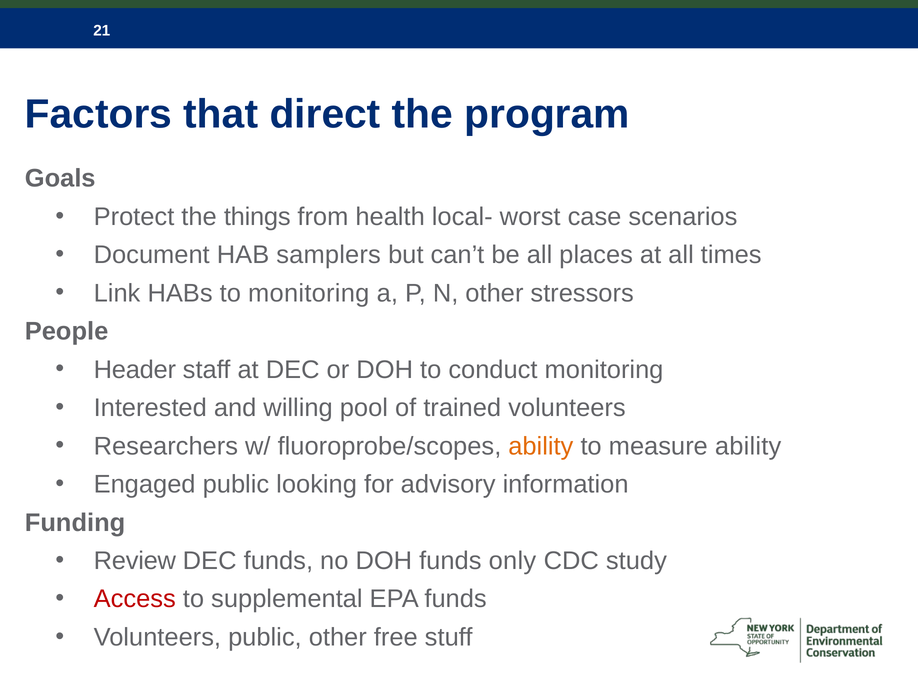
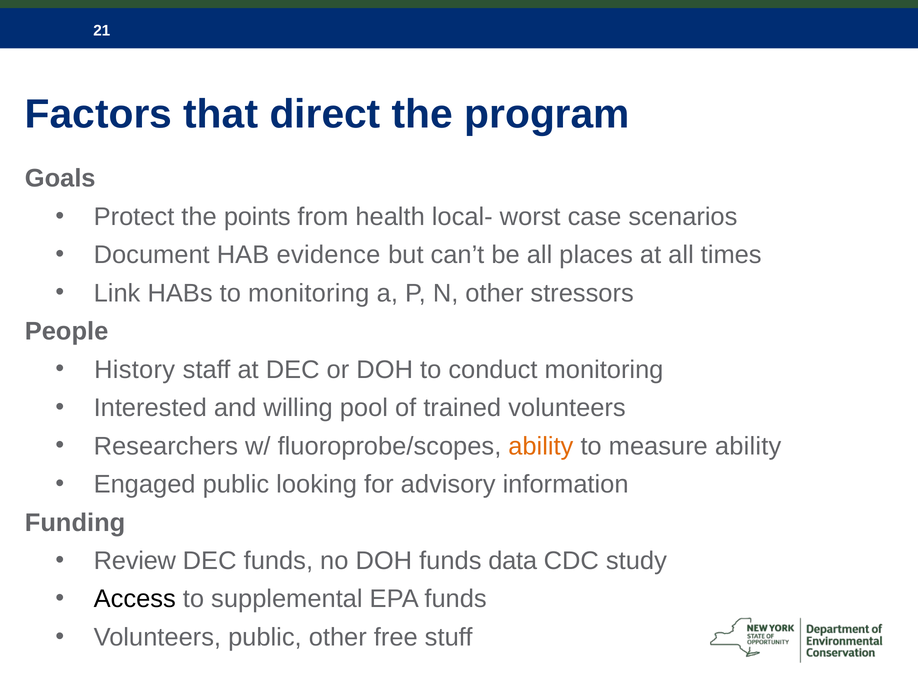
things: things -> points (257, 217)
samplers: samplers -> evidence (329, 255)
Header: Header -> History (135, 370)
only: only -> data (513, 561)
Access colour: red -> black (135, 600)
